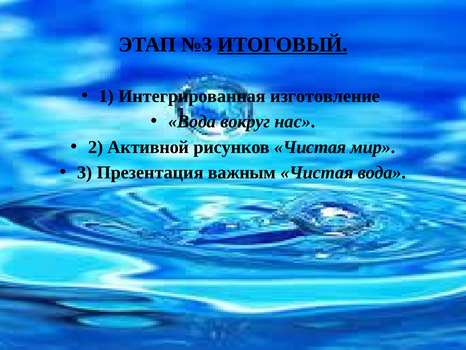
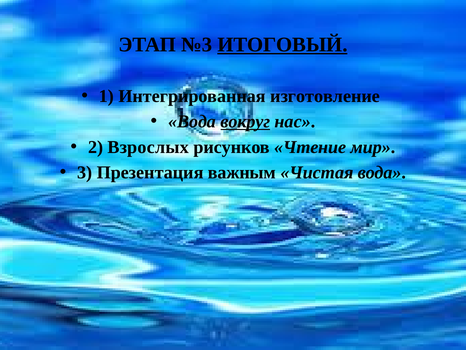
вокруг underline: none -> present (245, 121)
Активной: Активной -> Взрослых (148, 147)
рисунков Чистая: Чистая -> Чтение (310, 147)
